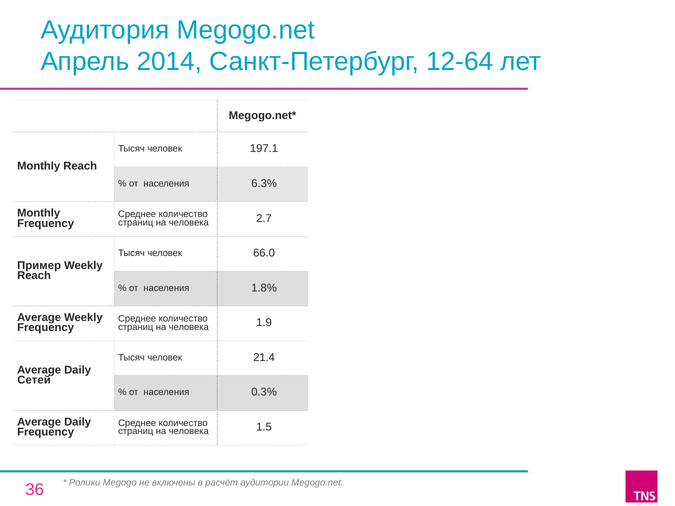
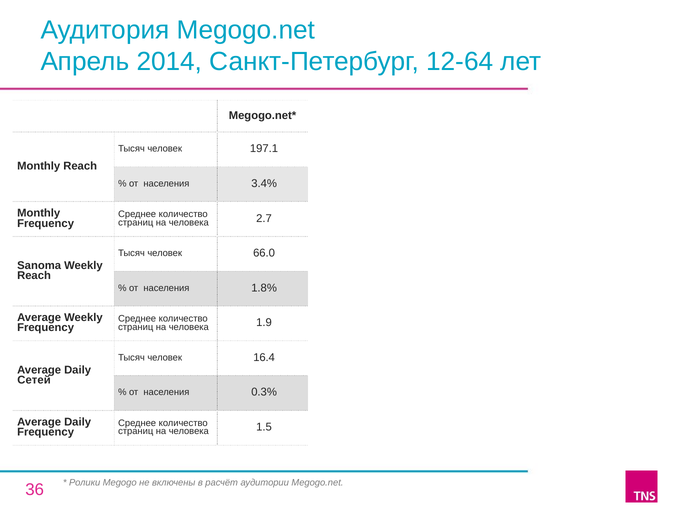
6.3%: 6.3% -> 3.4% (264, 184)
Пример: Пример -> Sanoma (39, 266)
21.4: 21.4 -> 16.4 (264, 358)
